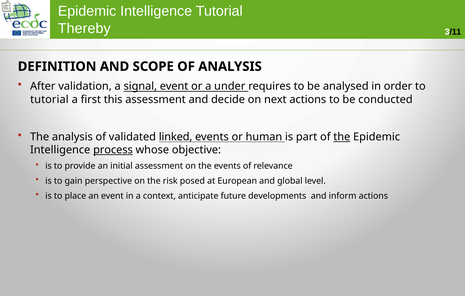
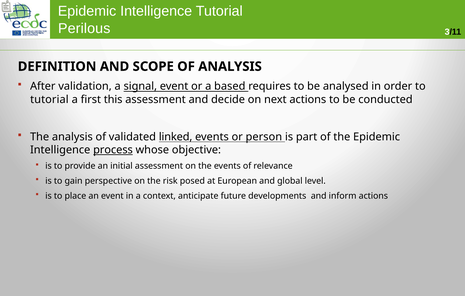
Thereby: Thereby -> Perilous (84, 29)
under: under -> based (230, 86)
human: human -> person (264, 136)
the underline: present -> none (342, 136)
